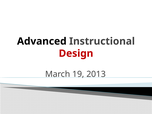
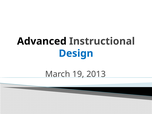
Design colour: red -> blue (76, 53)
